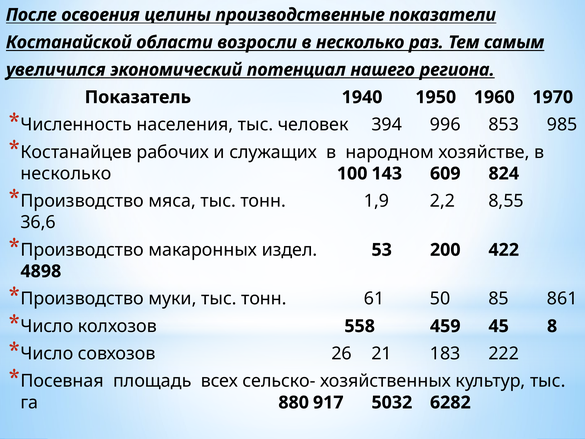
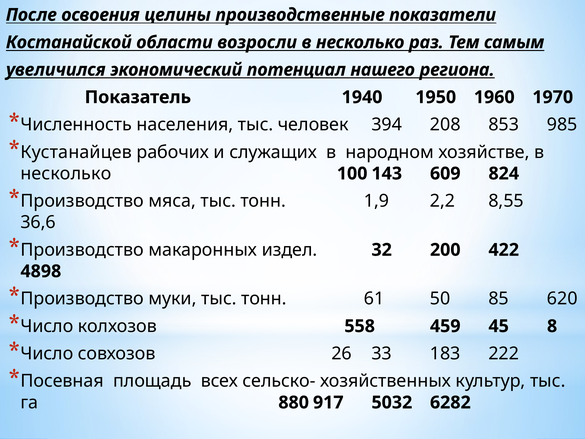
996: 996 -> 208 (445, 125)
Костанайцев: Костанайцев -> Кустанайцев (76, 152)
53: 53 -> 32 (382, 250)
861: 861 -> 620 (562, 299)
21: 21 -> 33 (382, 353)
